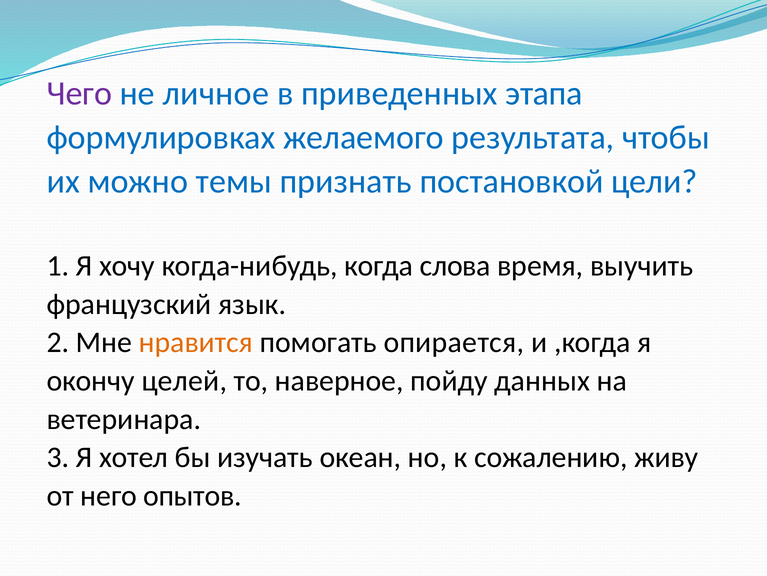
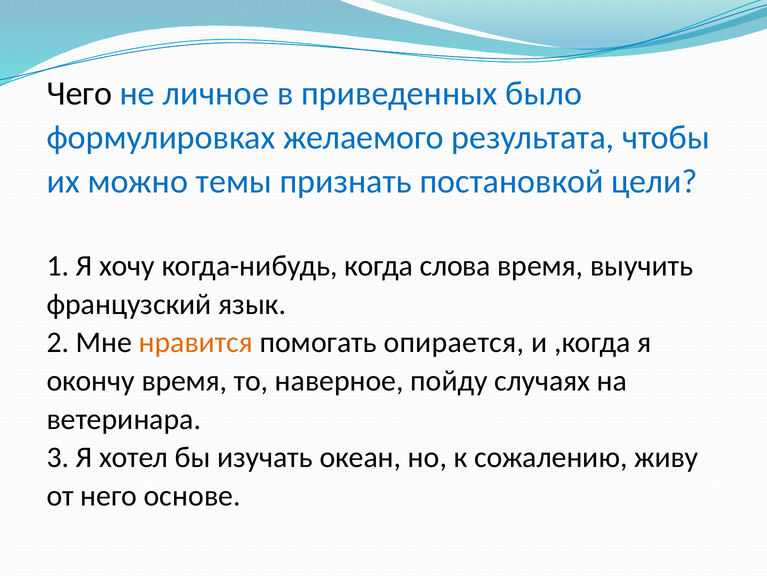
Чего colour: purple -> black (79, 94)
этапа: этапа -> было (544, 94)
окончу целей: целей -> время (184, 380)
данных: данных -> случаях (542, 380)
опытов: опытов -> основе (192, 495)
